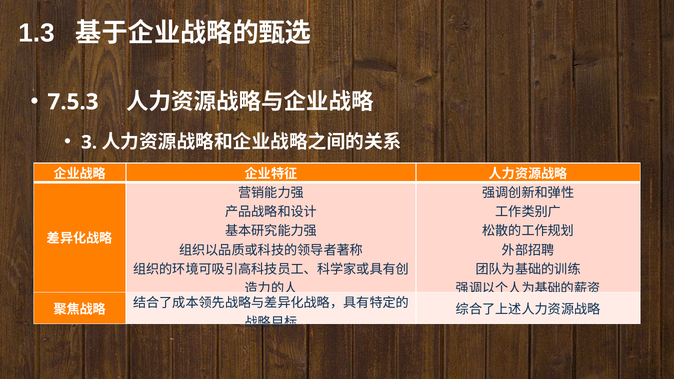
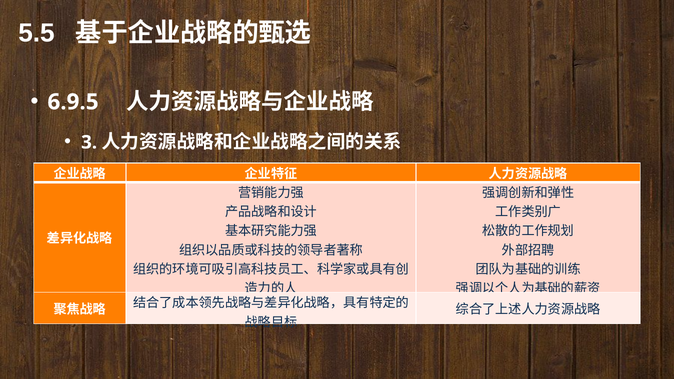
1.3: 1.3 -> 5.5 (36, 33)
7.5.3: 7.5.3 -> 6.9.5 (73, 102)
